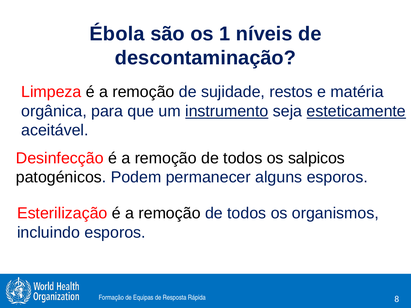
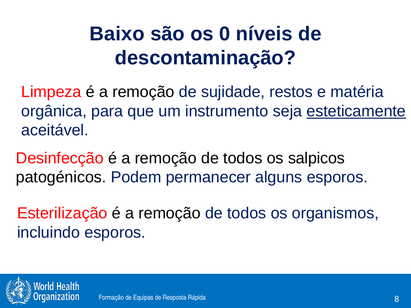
Ébola: Ébola -> Baixo (117, 34)
1: 1 -> 0 (225, 34)
instrumento underline: present -> none (227, 111)
